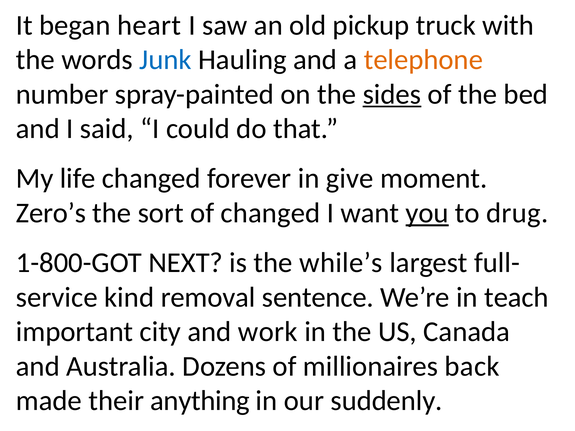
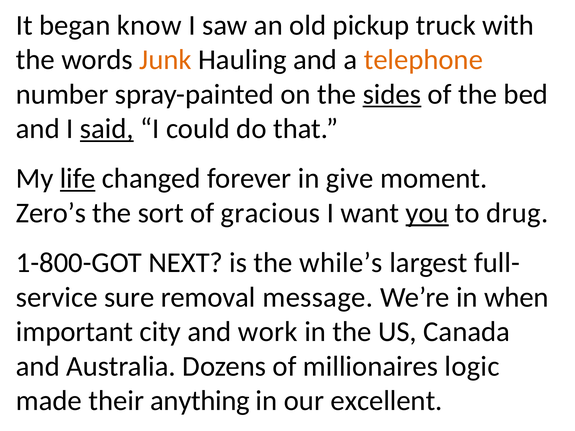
heart: heart -> know (149, 25)
Junk colour: blue -> orange (165, 60)
said underline: none -> present (107, 129)
life underline: none -> present (78, 179)
of changed: changed -> gracious (270, 213)
kind: kind -> sure (129, 297)
sentence: sentence -> message (318, 297)
teach: teach -> when (516, 297)
back: back -> logic (472, 366)
suddenly: suddenly -> excellent (386, 401)
